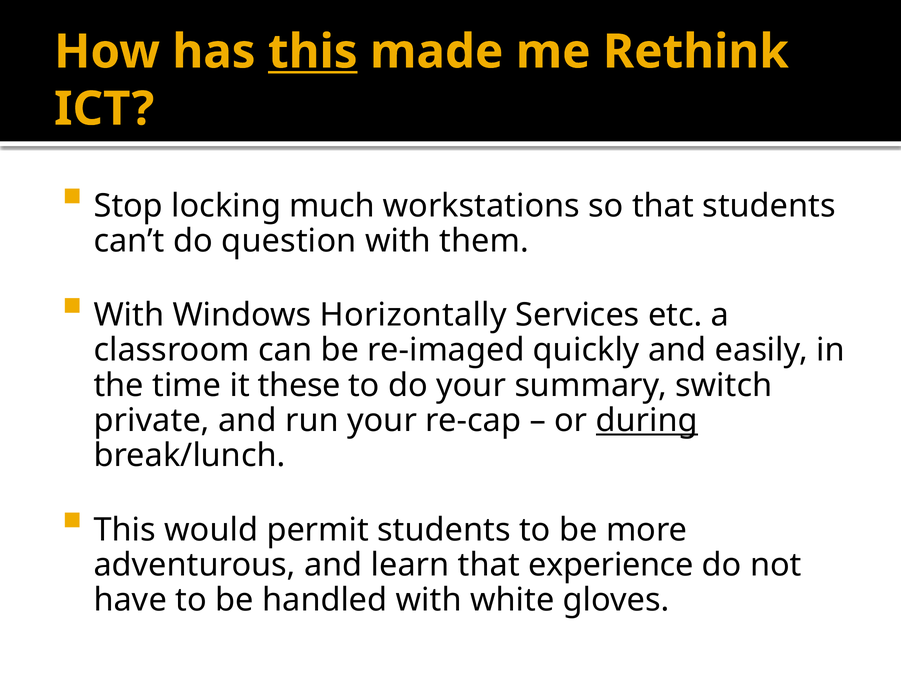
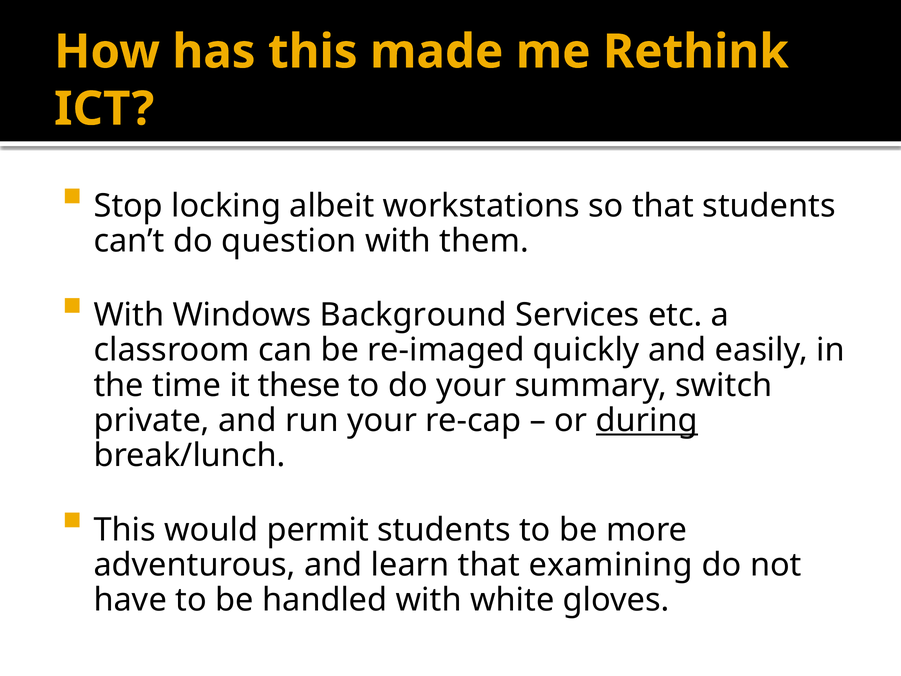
this underline: present -> none (313, 52)
much: much -> albeit (332, 206)
Horizontally: Horizontally -> Background (413, 315)
experience: experience -> examining (611, 565)
